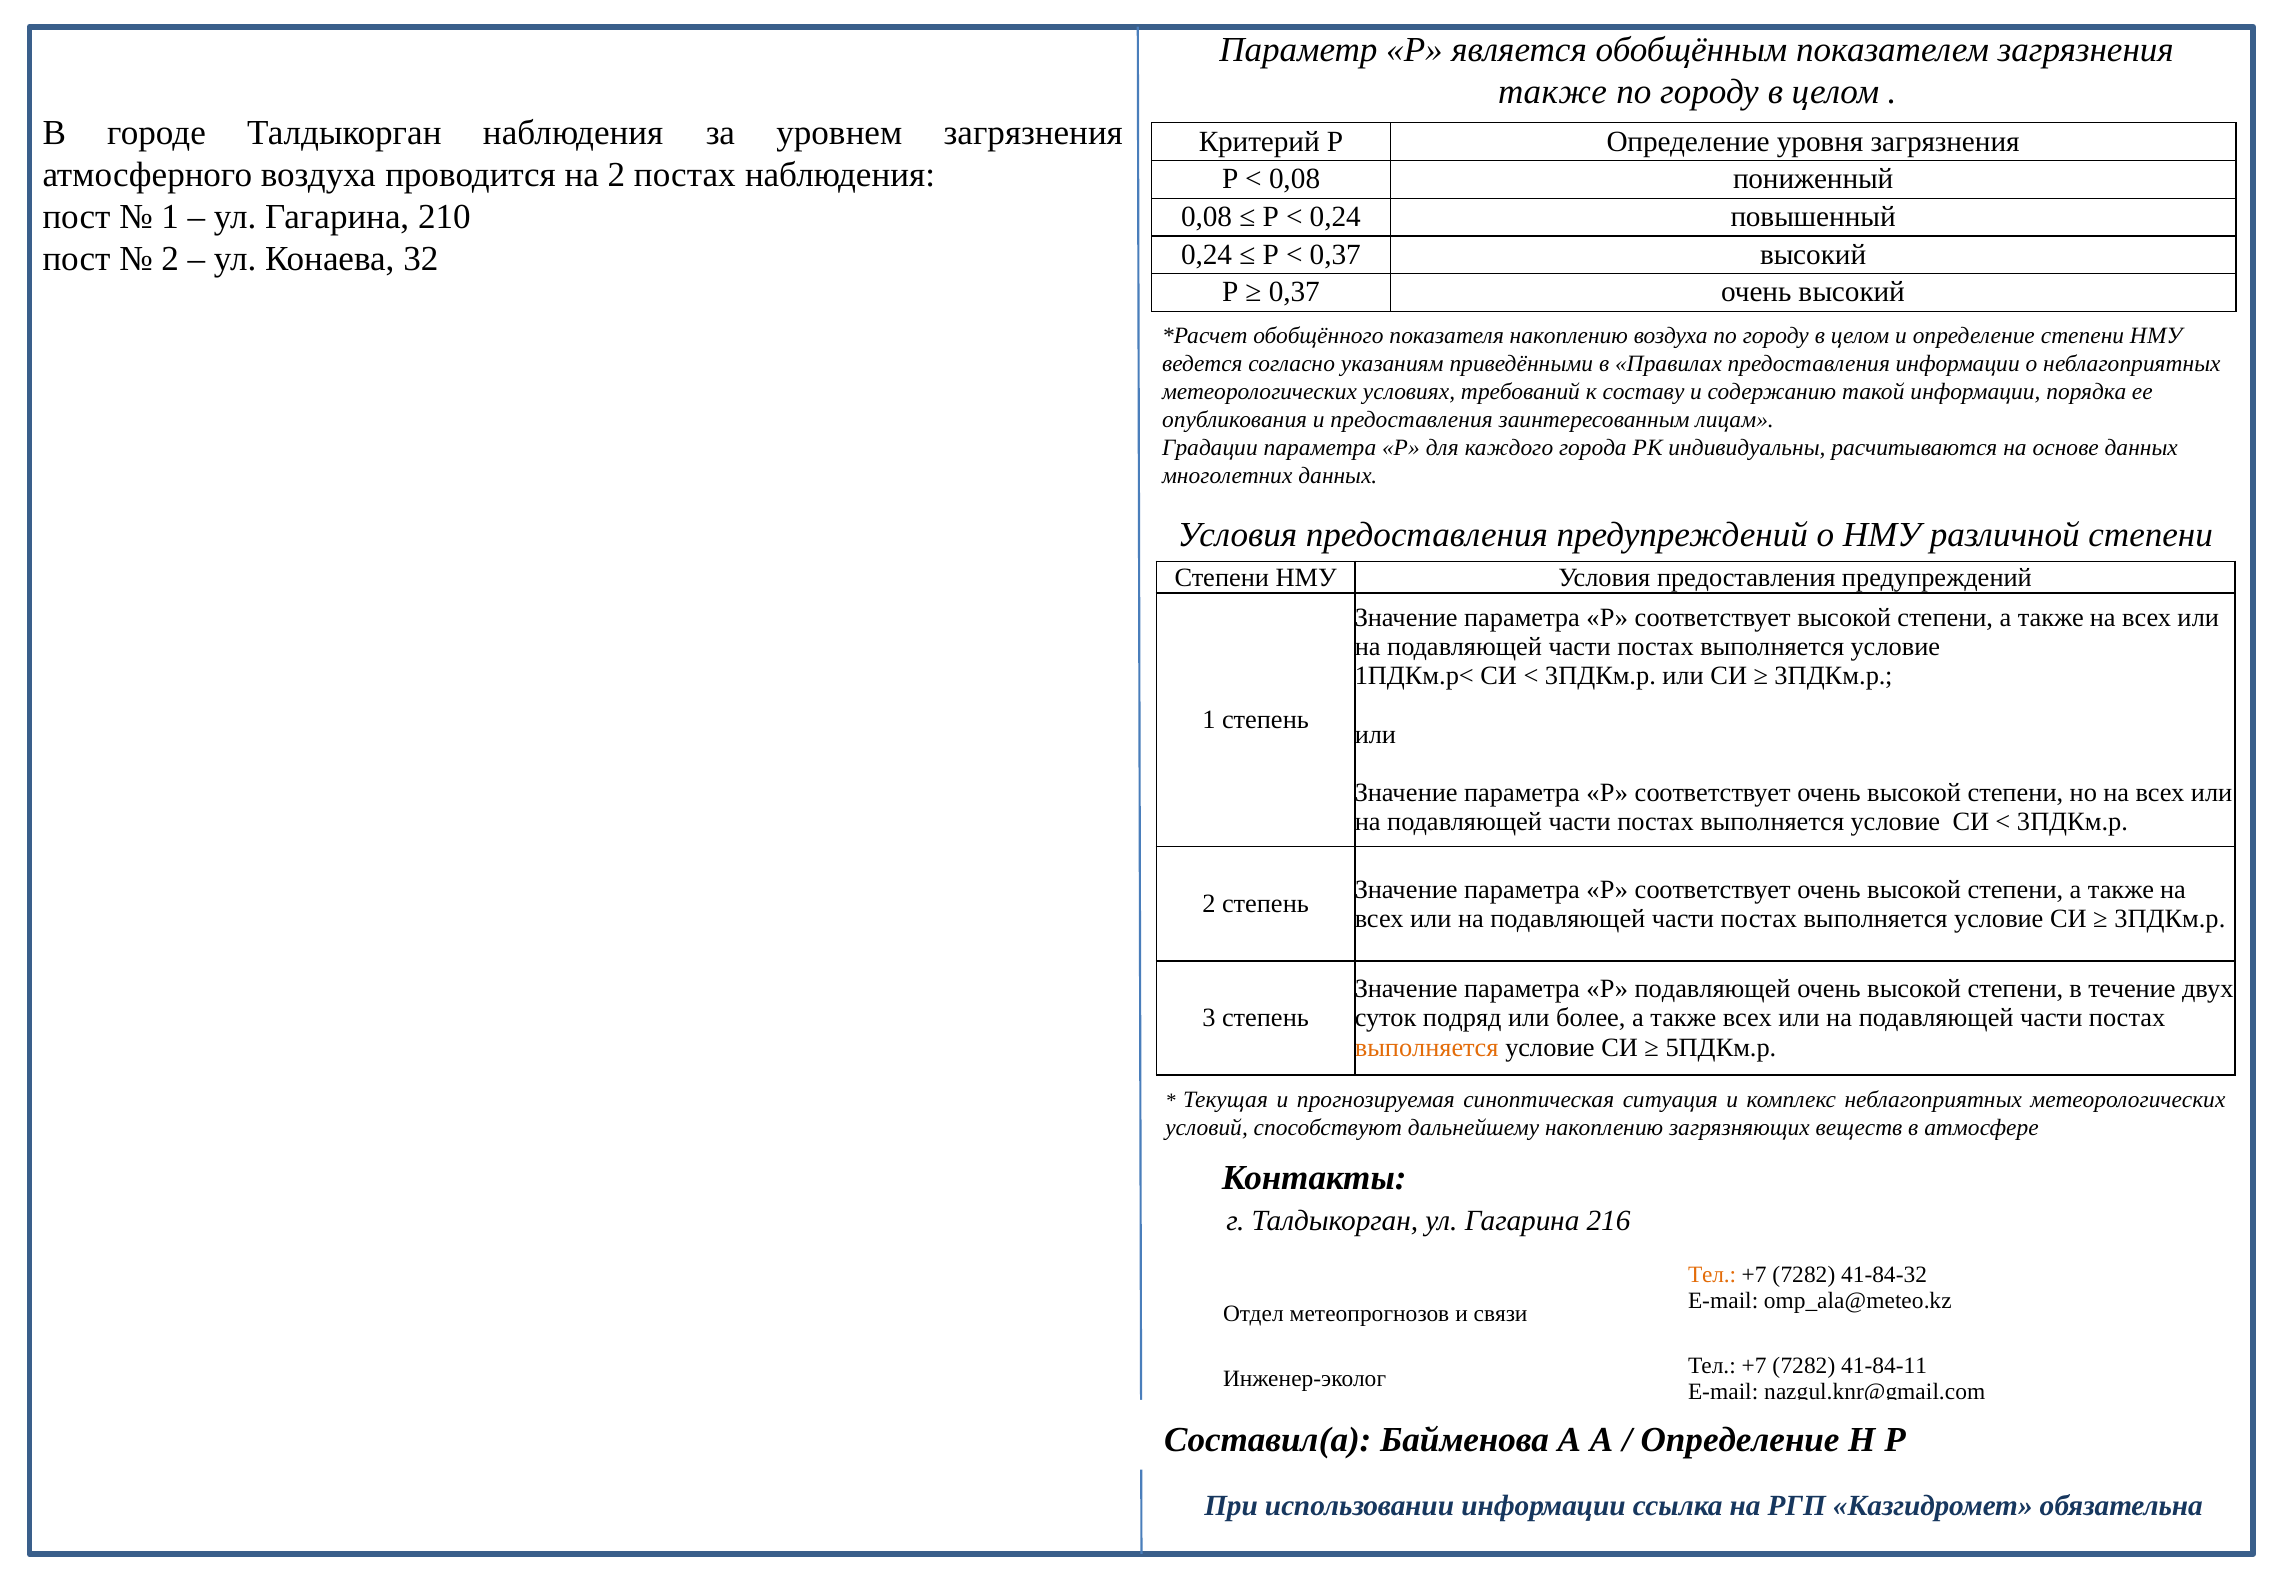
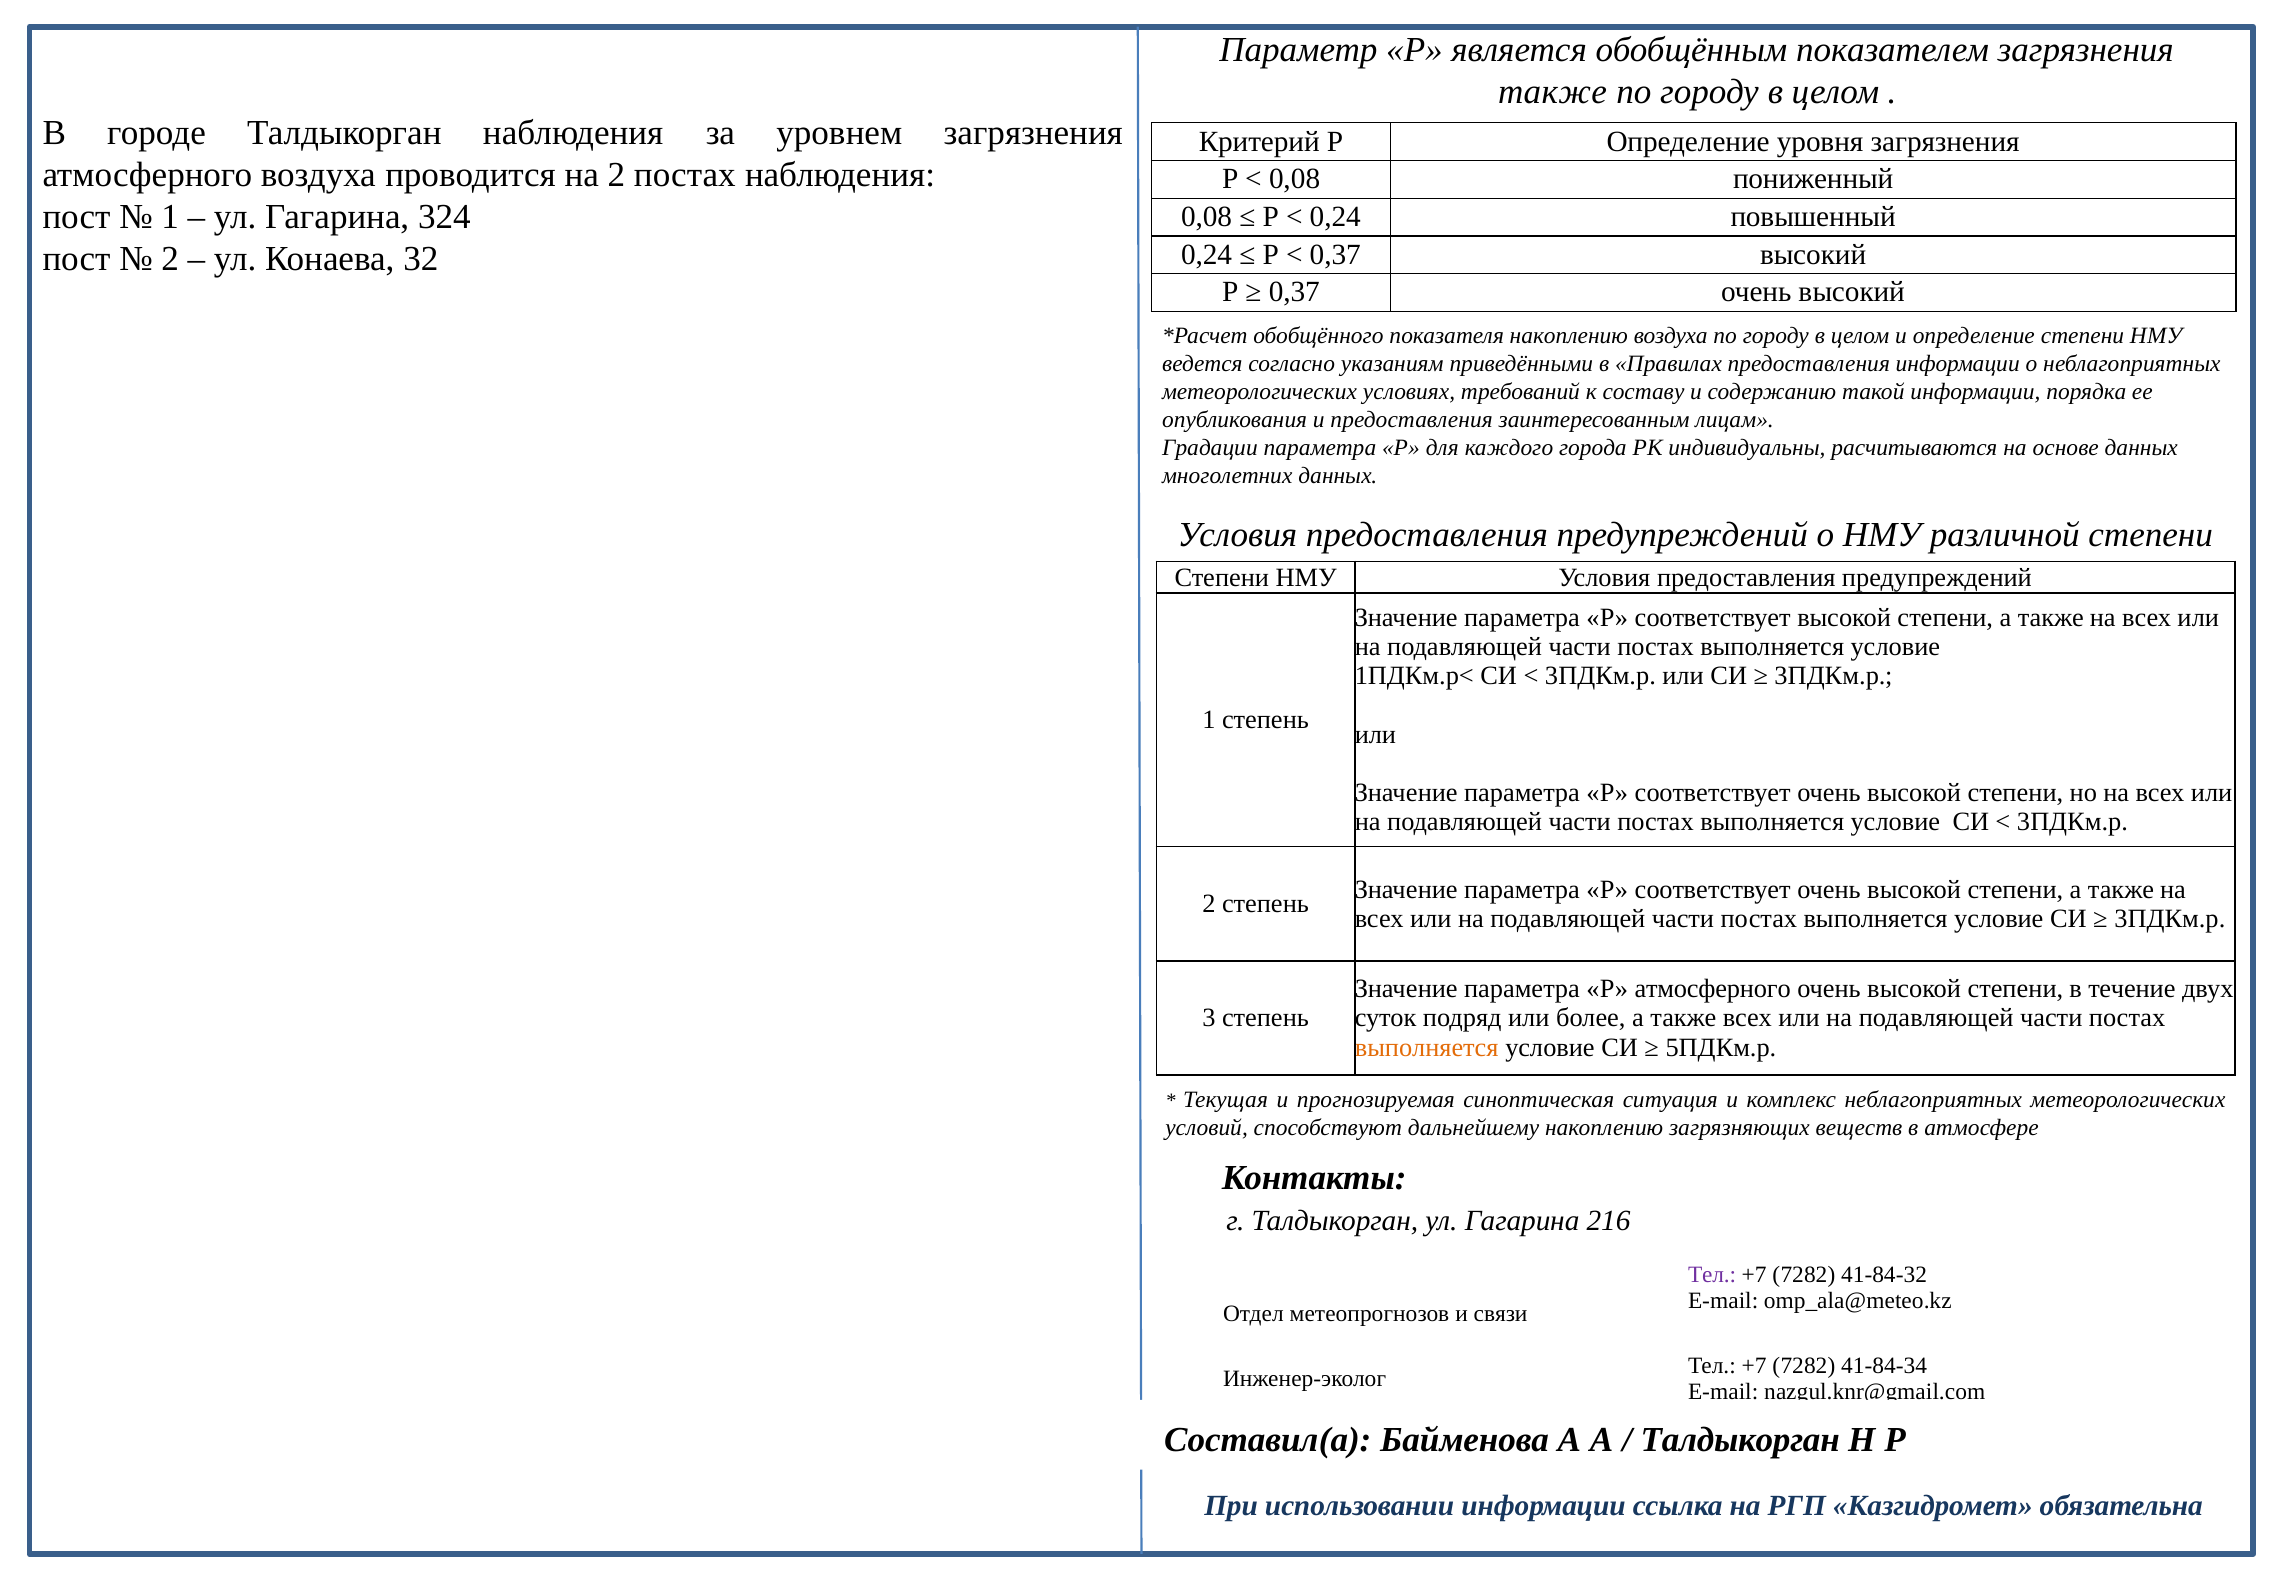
210: 210 -> 324 (444, 217)
Р подавляющей: подавляющей -> атмосферного (1713, 989)
Тел colour: orange -> purple (1712, 1274)
41-84-11: 41-84-11 -> 41-84-34 (1884, 1365)
Определение: Определение -> Талдыкорган (1740, 1439)
